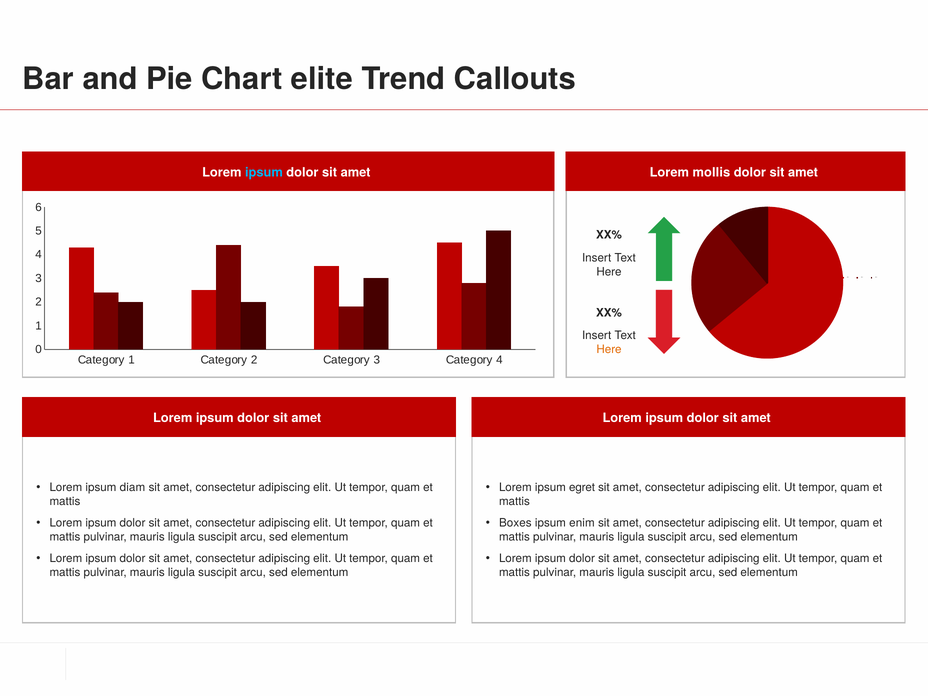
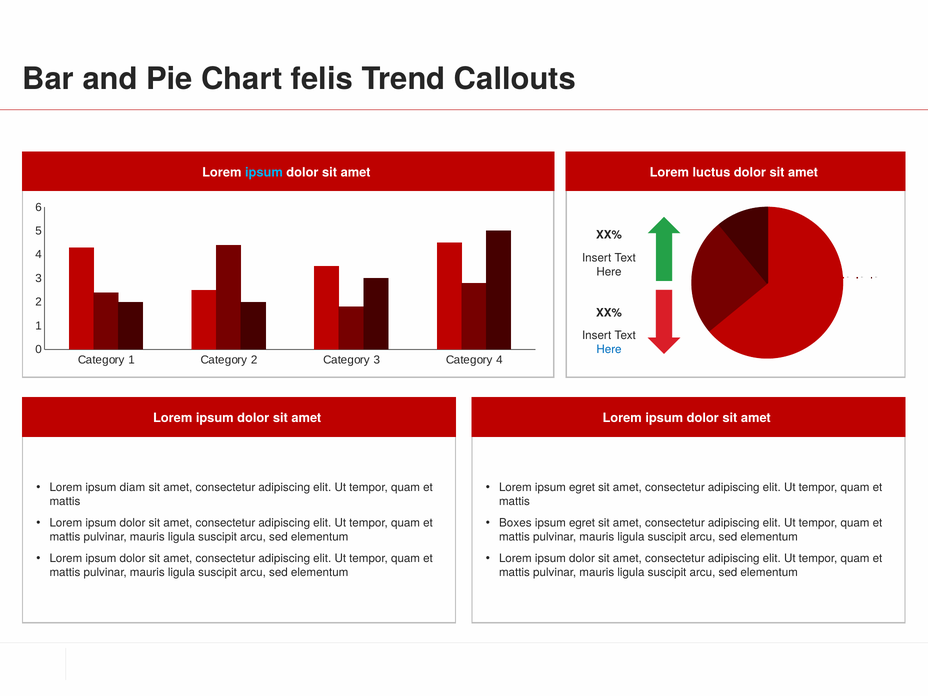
elite: elite -> felis (322, 79)
mollis: mollis -> luctus (711, 172)
Here colour: orange -> blue (609, 349)
enim: enim -> egret (582, 523)
